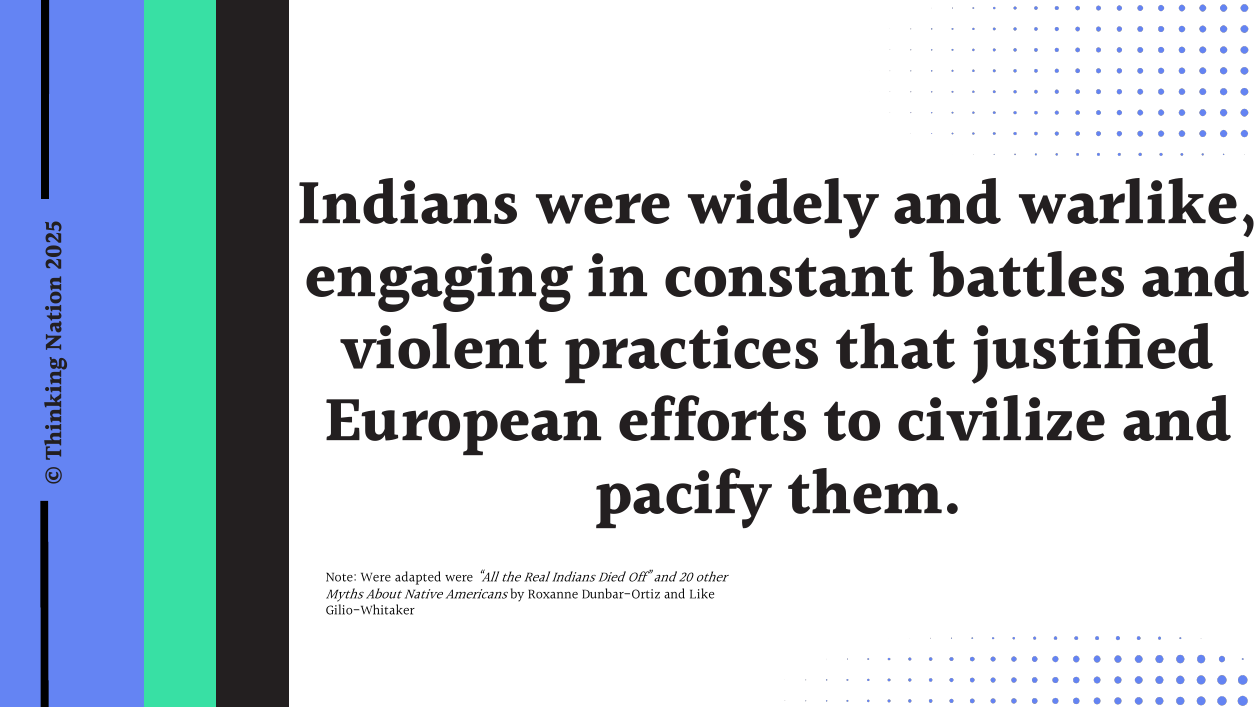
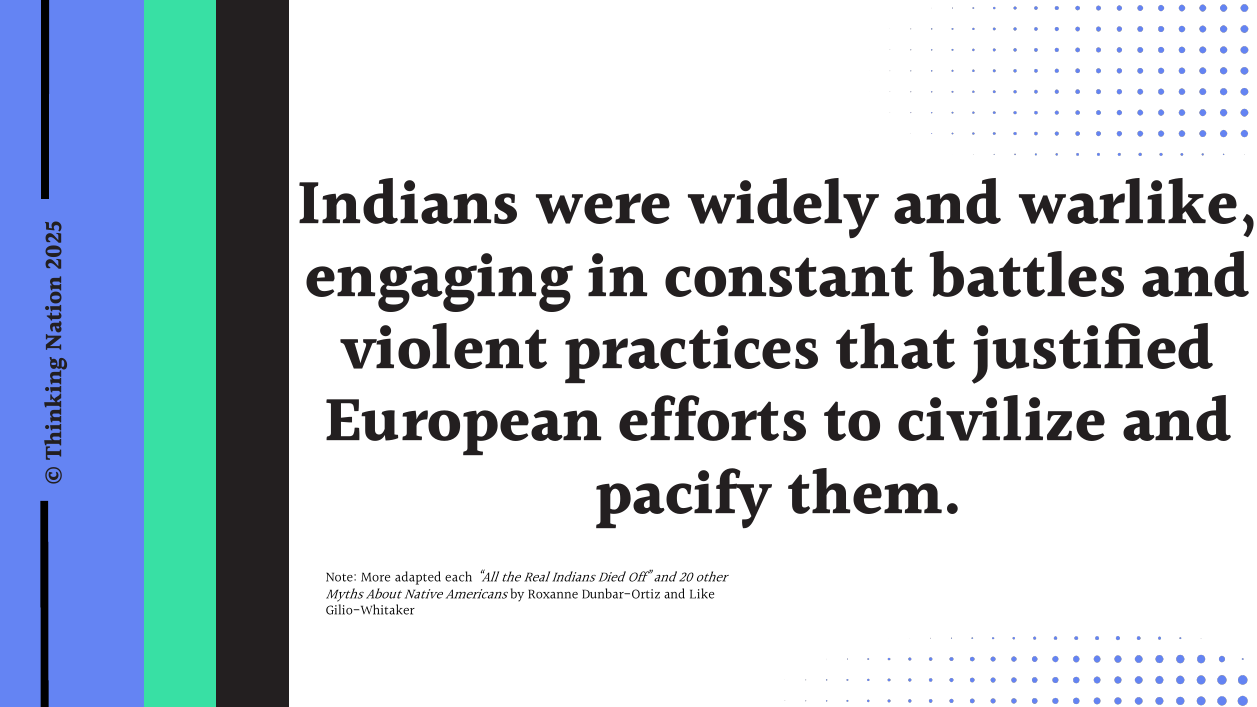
Note Were: Were -> More (376, 578)
adapted were: were -> each (459, 578)
